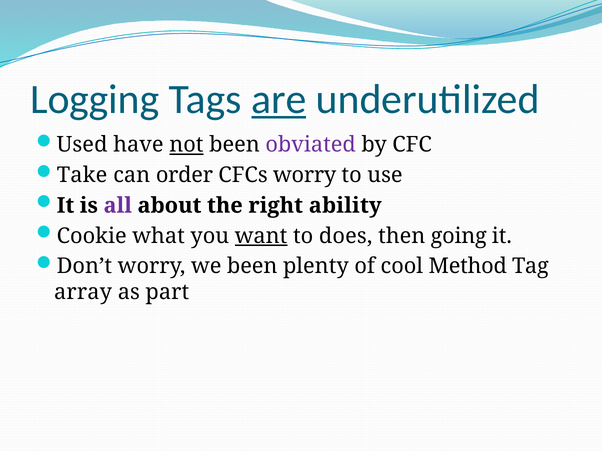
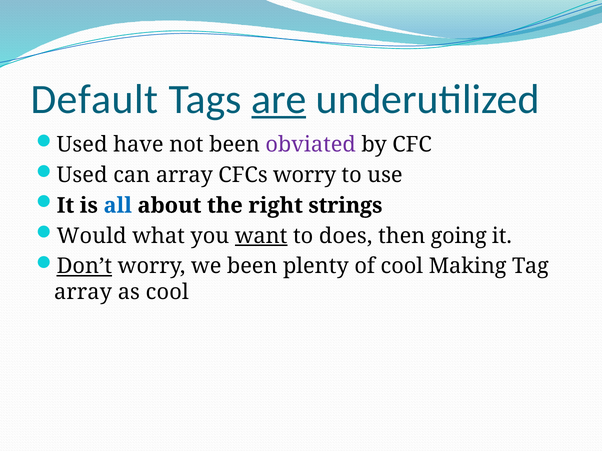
Logging: Logging -> Default (94, 99)
not underline: present -> none (186, 145)
Take: Take -> Used (82, 175)
can order: order -> array (184, 175)
all colour: purple -> blue (118, 206)
ability: ability -> strings (345, 206)
Cookie: Cookie -> Would (92, 236)
Don’t underline: none -> present (84, 267)
Method: Method -> Making (468, 267)
as part: part -> cool (167, 293)
